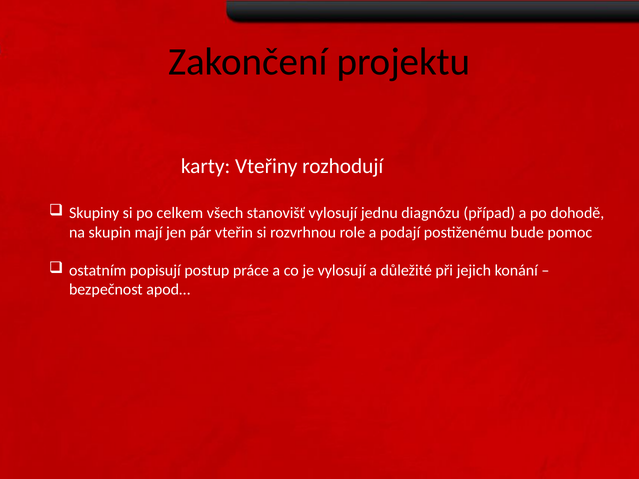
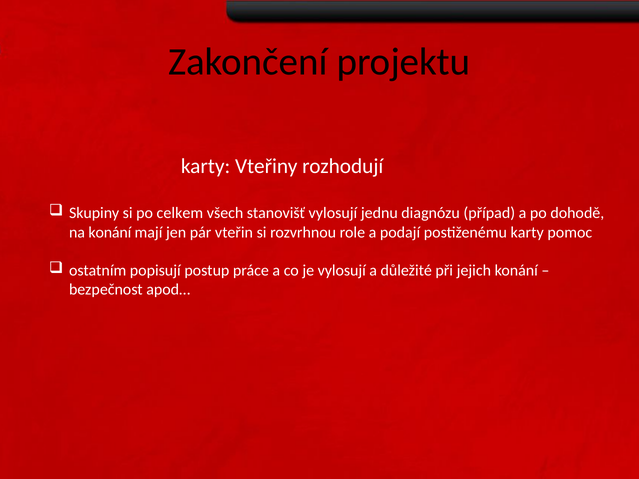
na skupin: skupin -> konání (110, 232)
postiženému bude: bude -> karty (527, 232)
